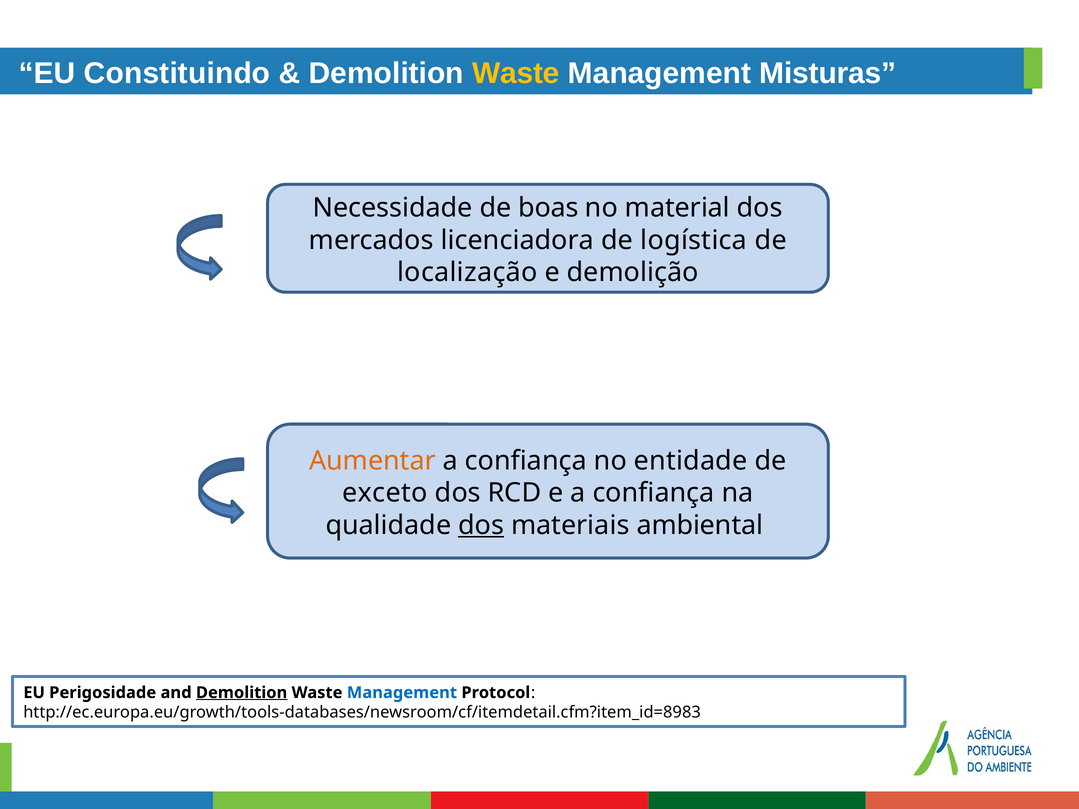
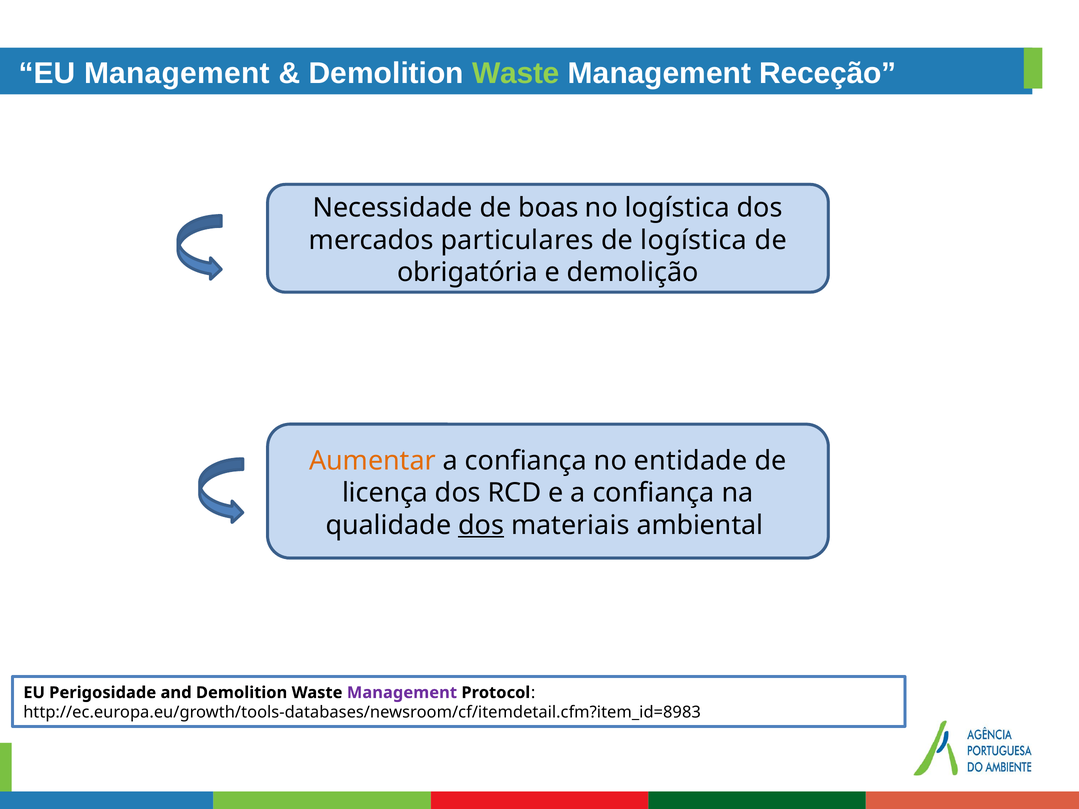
EU Constituindo: Constituindo -> Management (177, 73)
Waste colour: yellow -> light green (516, 73)
Misturas: Misturas -> Receção (828, 73)
no material: material -> logística (677, 208)
licenciadora: licenciadora -> particulares (517, 240)
localização: localização -> obrigatória (468, 273)
exceto: exceto -> licença (385, 493)
Demolition underline: present -> none (242, 693)
Management colour: blue -> purple (402, 693)
